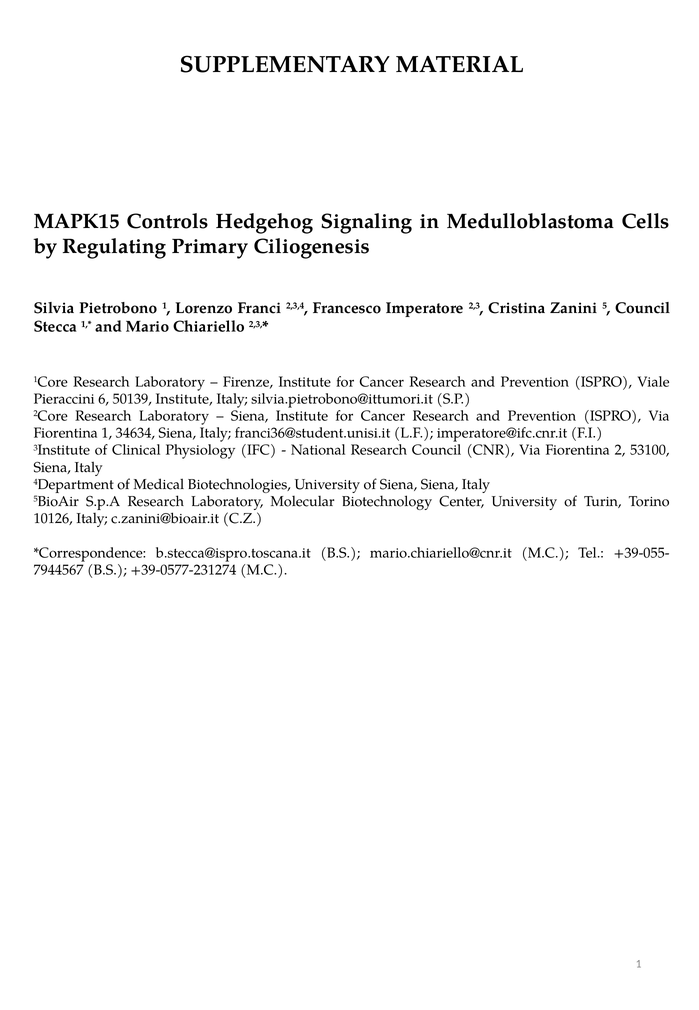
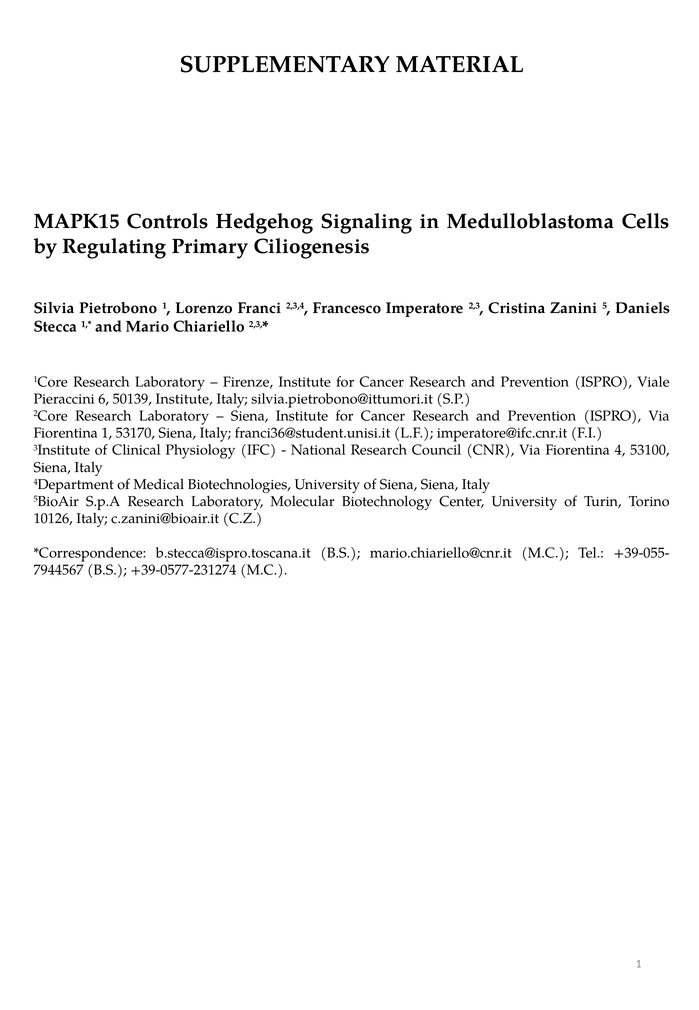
5 Council: Council -> Daniels (643, 308)
34634: 34634 -> 53170 (135, 433)
2: 2 -> 4 (620, 450)
